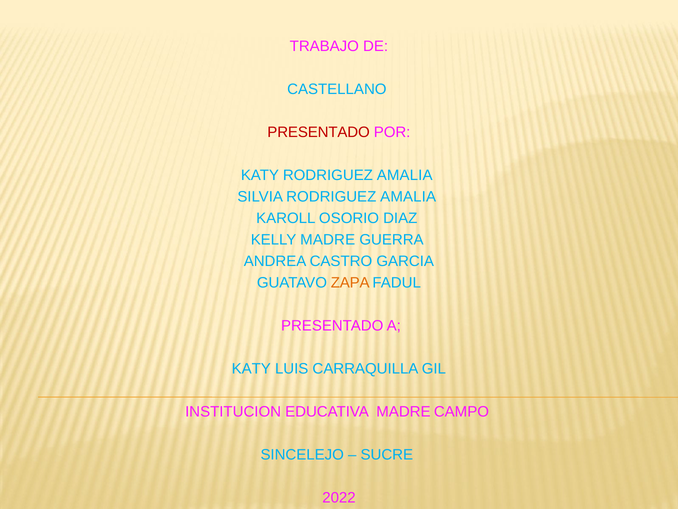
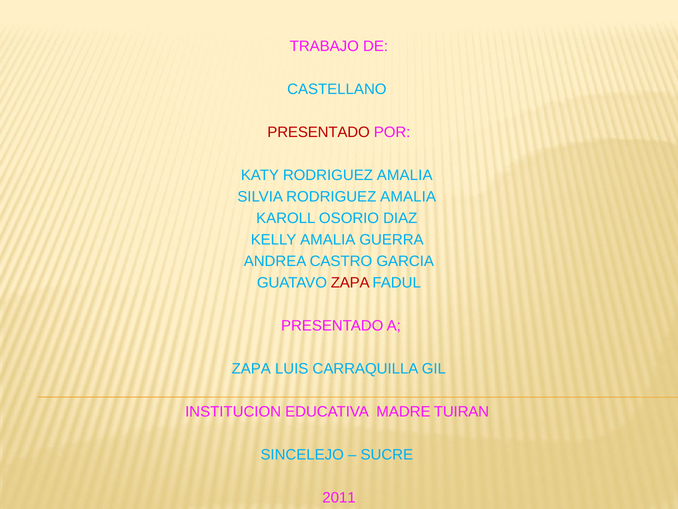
KELLY MADRE: MADRE -> AMALIA (328, 240)
ZAPA colour: orange -> red (350, 283)
KATY: KATY -> ZAPA (251, 368)
CAMPO: CAMPO -> TUIRAN (461, 411)
2022: 2022 -> 2011 (339, 497)
